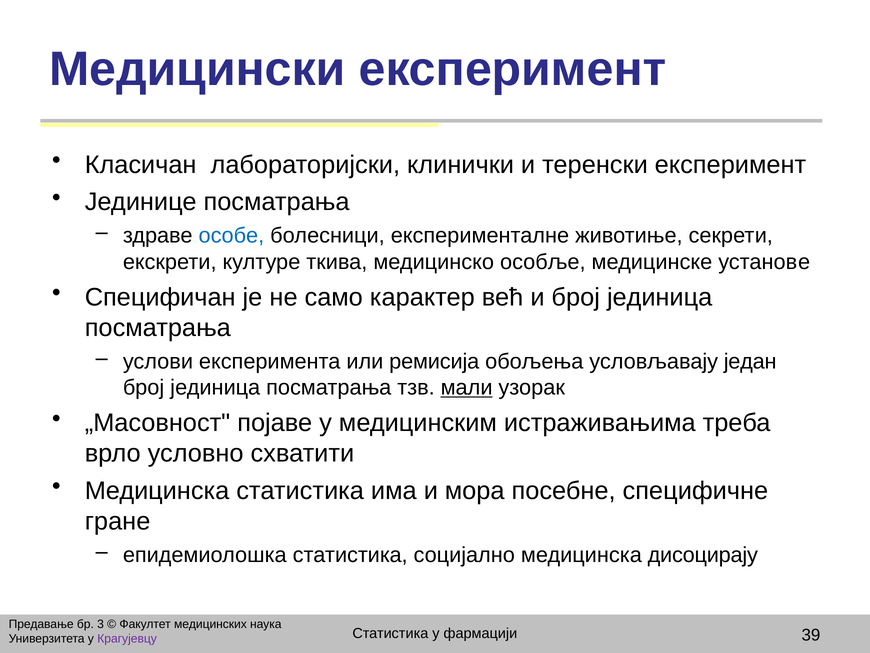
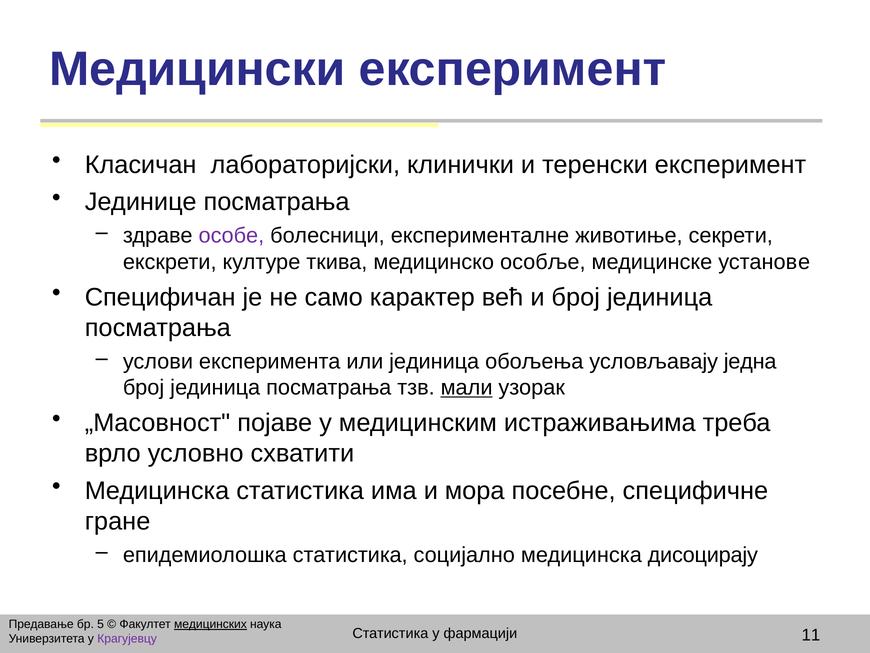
особе colour: blue -> purple (231, 236)
или ремисија: ремисија -> јединица (434, 361)
један: један -> једна (750, 361)
3: 3 -> 5 (101, 624)
медицинских underline: none -> present (210, 624)
39: 39 -> 11 (811, 635)
